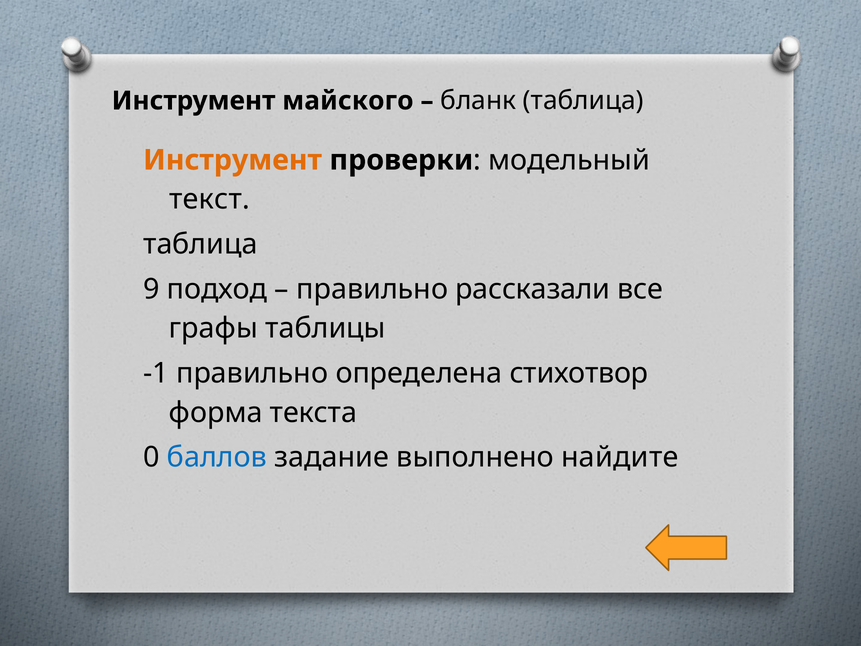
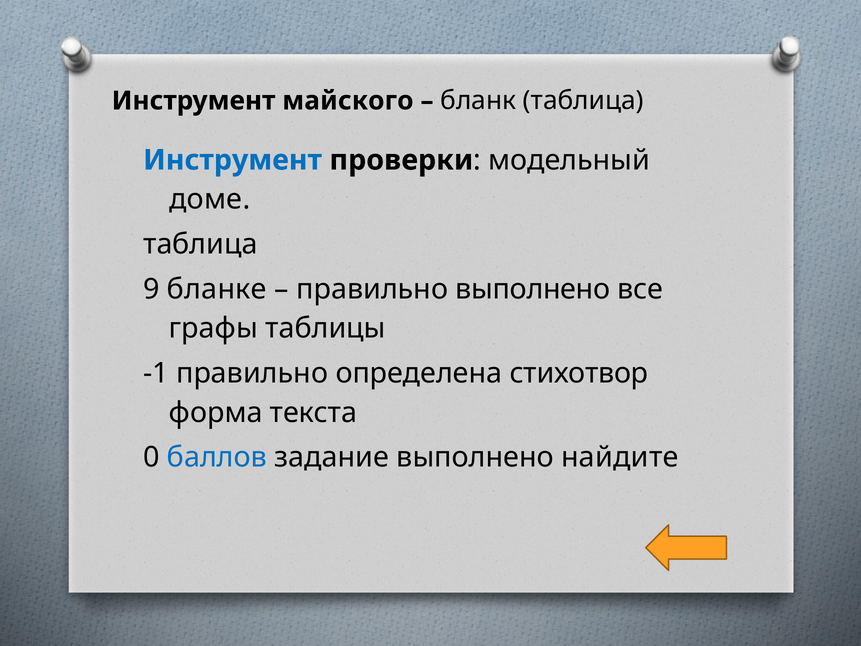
Инструмент colour: orange -> blue (233, 160)
текст: текст -> доме (210, 199)
подход: подход -> бланке (217, 289)
правильно рассказали: рассказали -> выполнено (533, 289)
